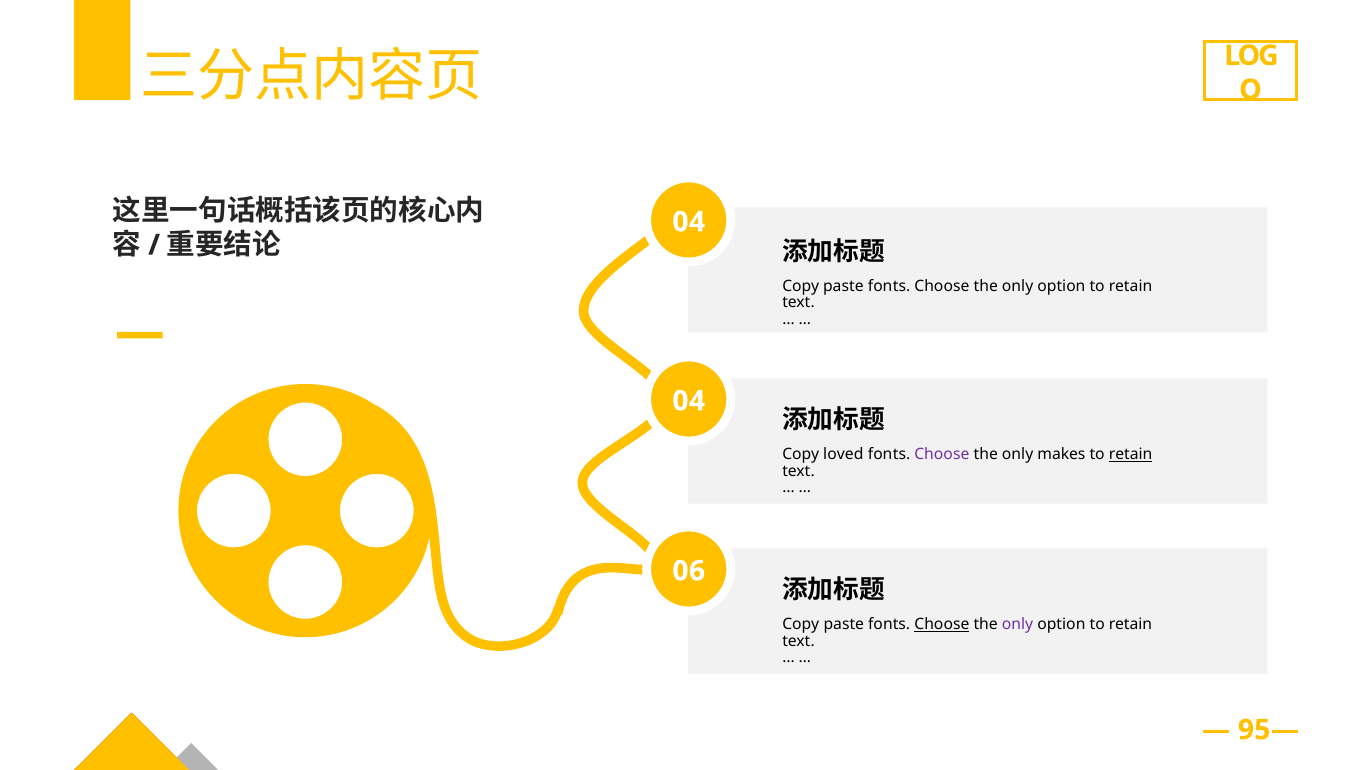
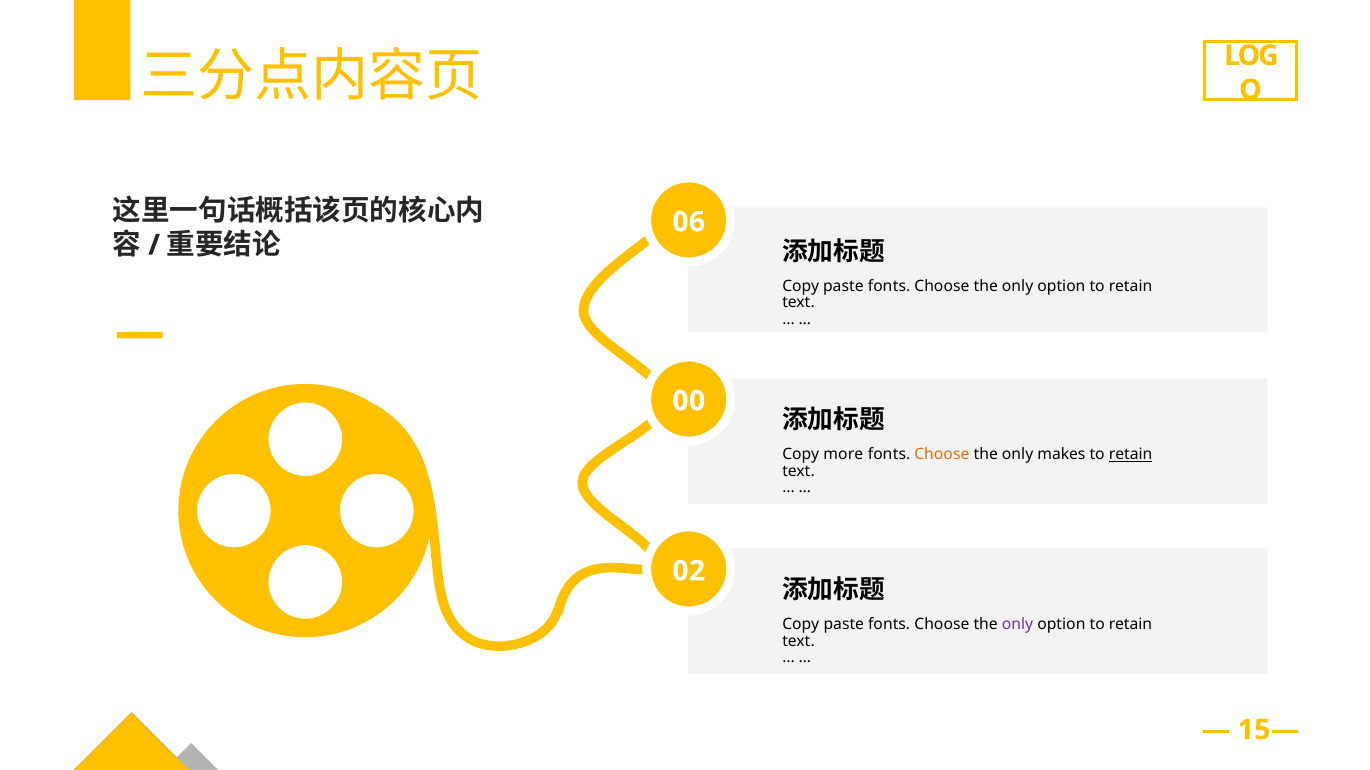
4: 4 -> 6 (697, 222)
4: 4 -> 0 (697, 401)
loved: loved -> more (843, 455)
Choose colour: purple -> orange (942, 455)
6: 6 -> 2 (697, 571)
Choose underline: present -> none (942, 625)
95—: 95— -> 15— (1268, 730)
